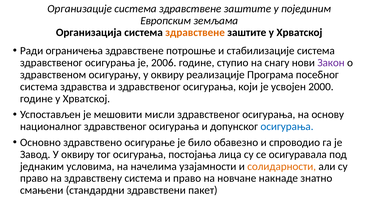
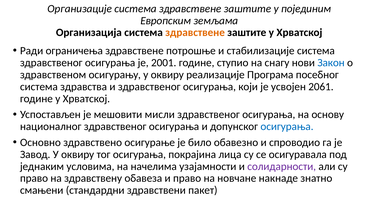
2006: 2006 -> 2001 (164, 63)
Закон colour: purple -> blue (331, 63)
2000: 2000 -> 2061 (321, 87)
постојања: постојања -> покрајина (192, 154)
солидарности colour: orange -> purple (282, 166)
здравствену система: система -> обавеза (143, 178)
